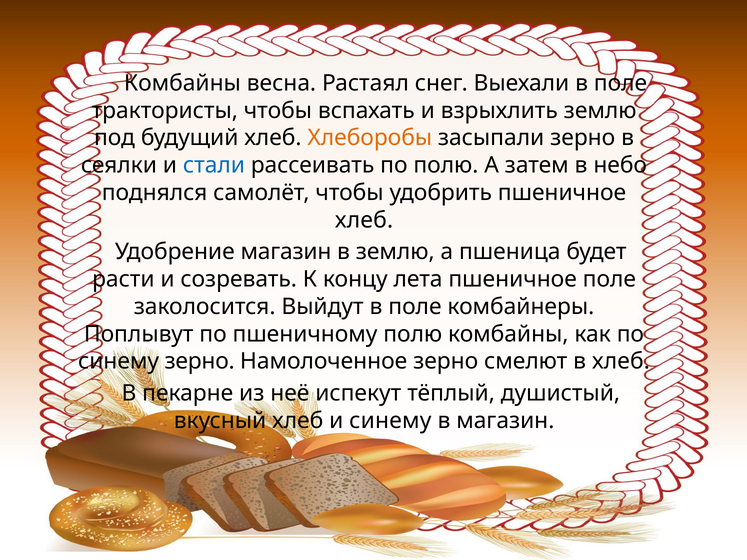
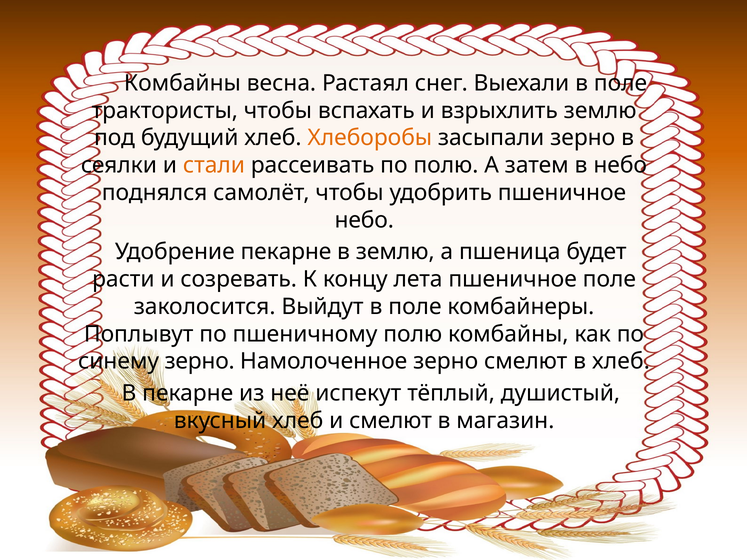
стали colour: blue -> orange (214, 165)
хлеб: хлеб -> небо (364, 220)
Удобрение магазин: магазин -> пекарне (286, 252)
и синему: синему -> смелют (391, 421)
